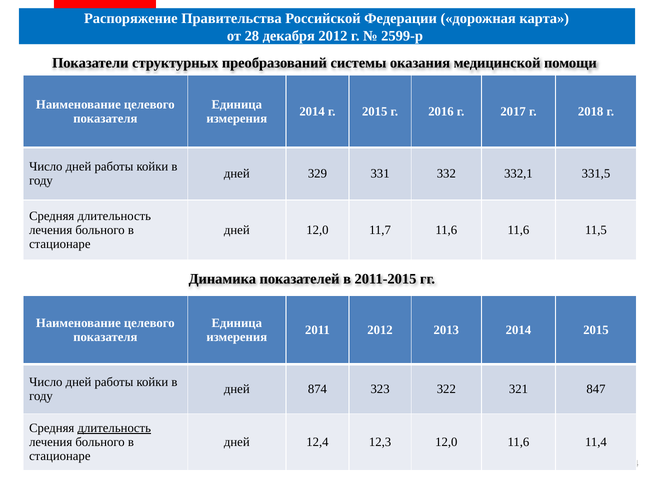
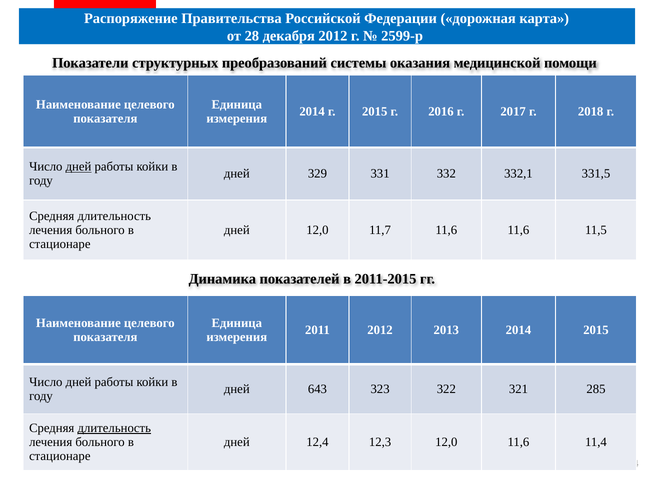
дней underline: none -> present (78, 167)
874: 874 -> 643 (317, 390)
847: 847 -> 285 (596, 390)
